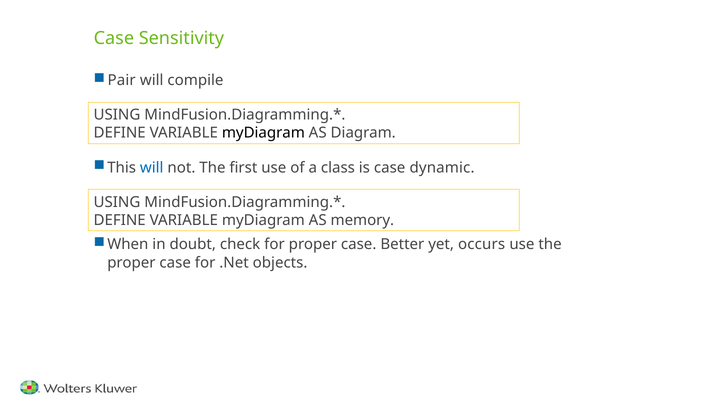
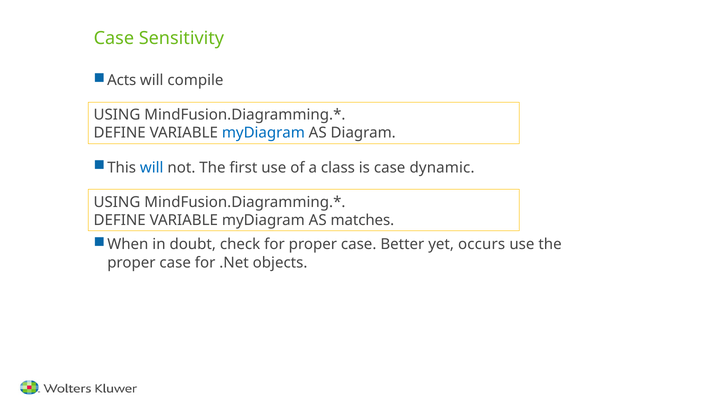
Pair: Pair -> Acts (122, 80)
myDiagram colour: black -> blue (263, 133)
memory: memory -> matches (362, 220)
